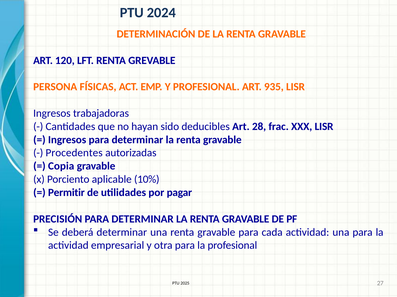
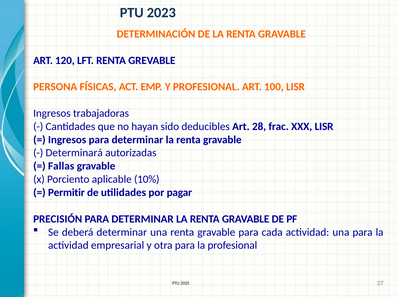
2024: 2024 -> 2023 (161, 13)
935: 935 -> 100 (274, 87)
Procedentes: Procedentes -> Determinará (74, 153)
Copia: Copia -> Fallas (61, 166)
